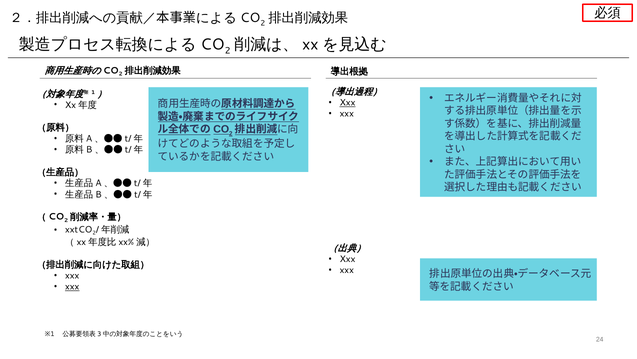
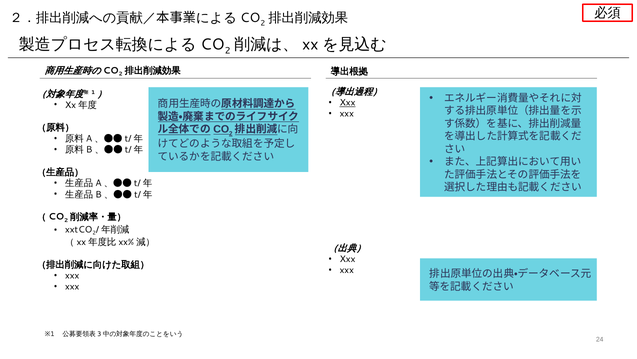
xxx underline: present -> none (72, 286)
